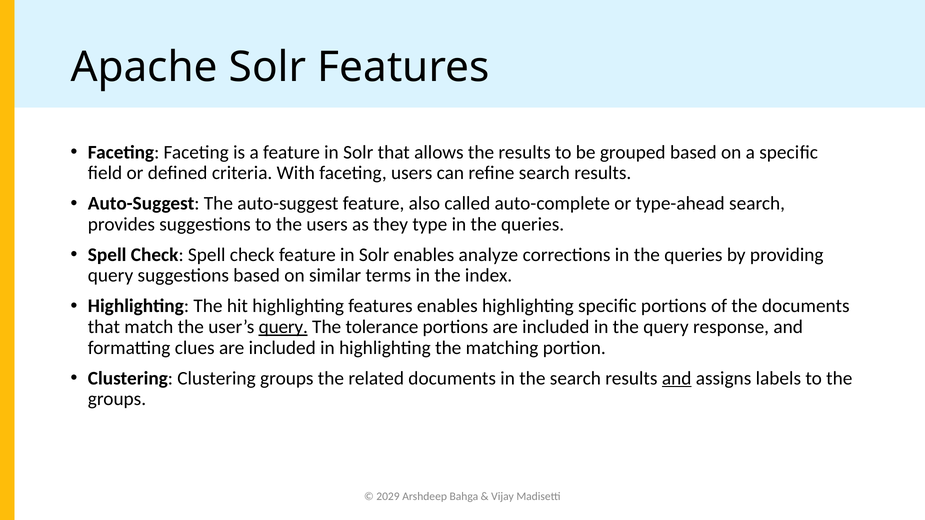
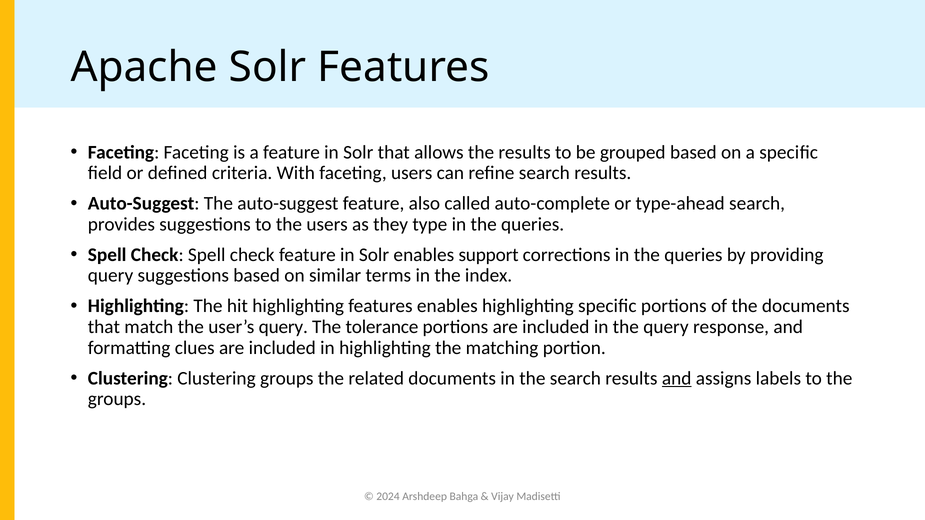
analyze: analyze -> support (489, 255)
query underline: present -> none (283, 327)
2029: 2029 -> 2024 (388, 497)
